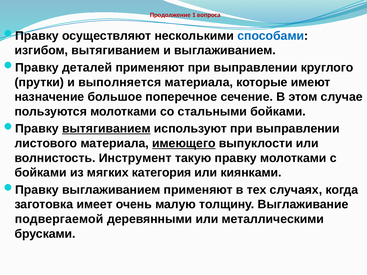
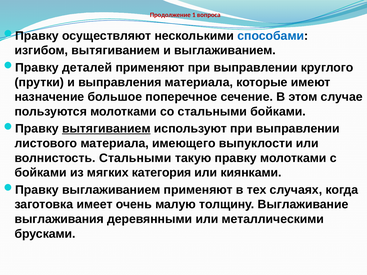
выполняется: выполняется -> выправления (120, 82)
имеющего underline: present -> none (184, 143)
волнистость Инструмент: Инструмент -> Стальными (135, 158)
подвергаемой: подвергаемой -> выглаживания (59, 219)
